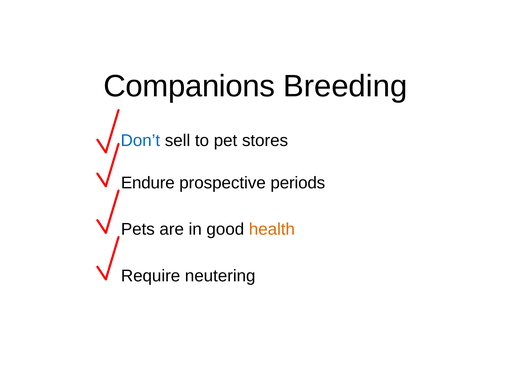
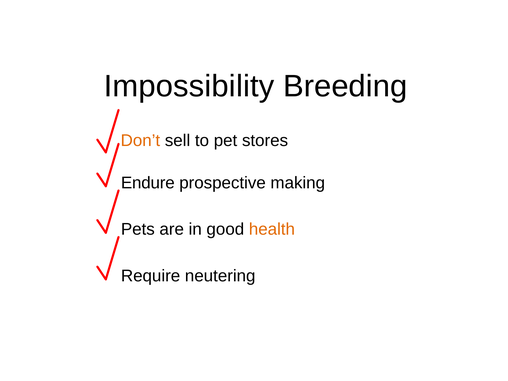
Companions: Companions -> Impossibility (189, 86)
Don’t colour: blue -> orange (140, 140)
periods: periods -> making (298, 183)
